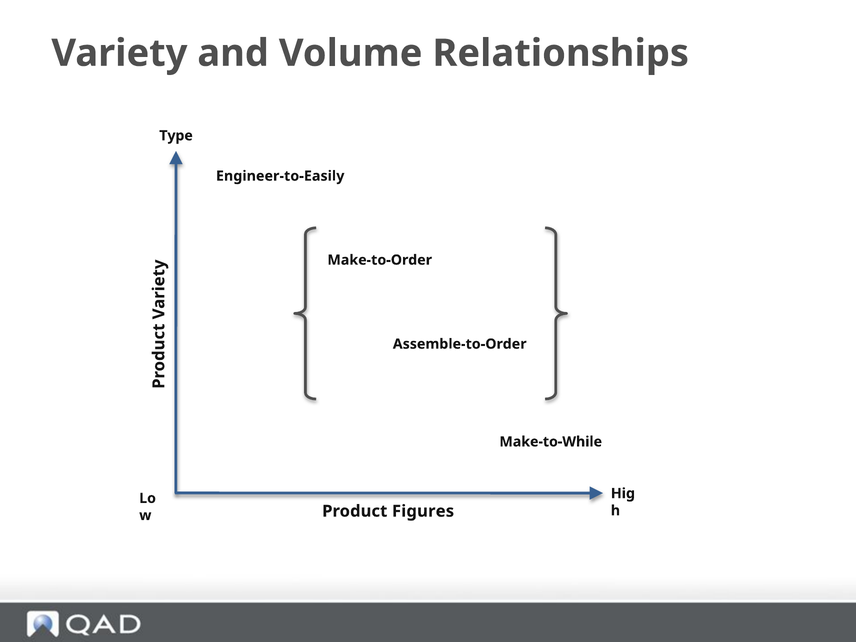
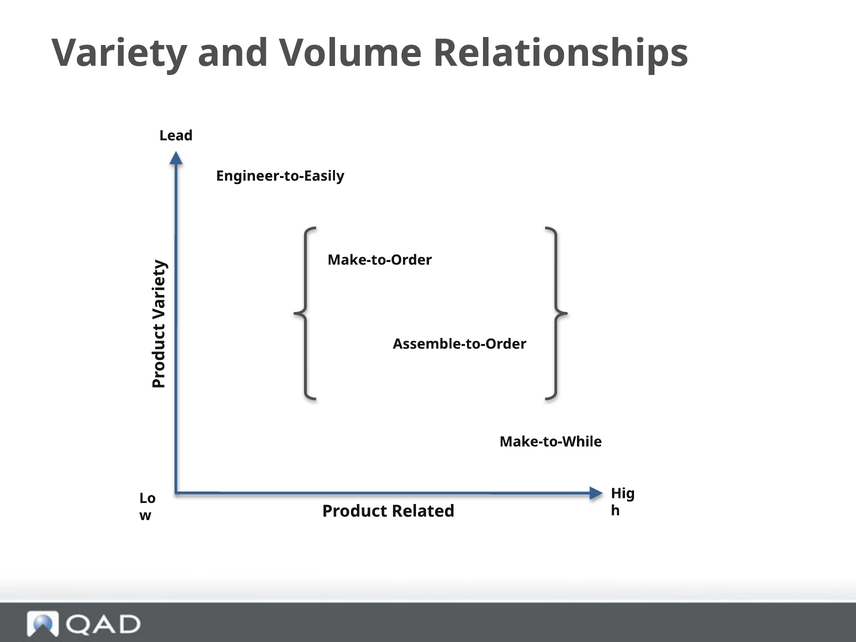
Type: Type -> Lead (176, 136)
Figures: Figures -> Related (423, 511)
